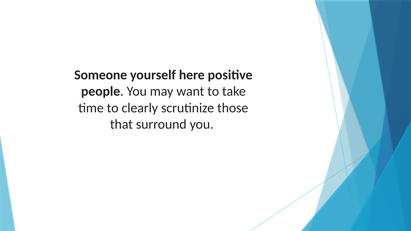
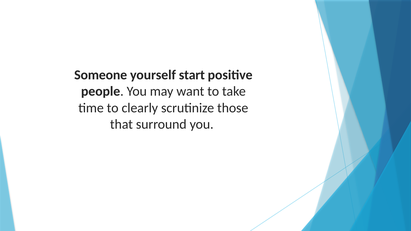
here: here -> start (192, 75)
